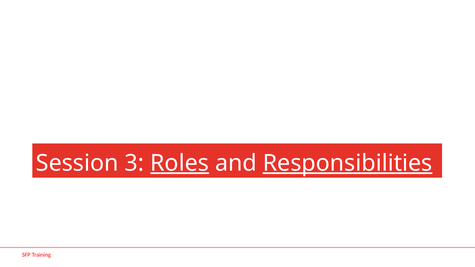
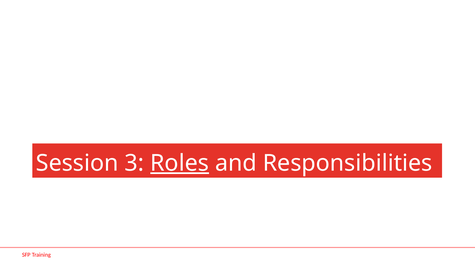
Responsibilities underline: present -> none (348, 163)
